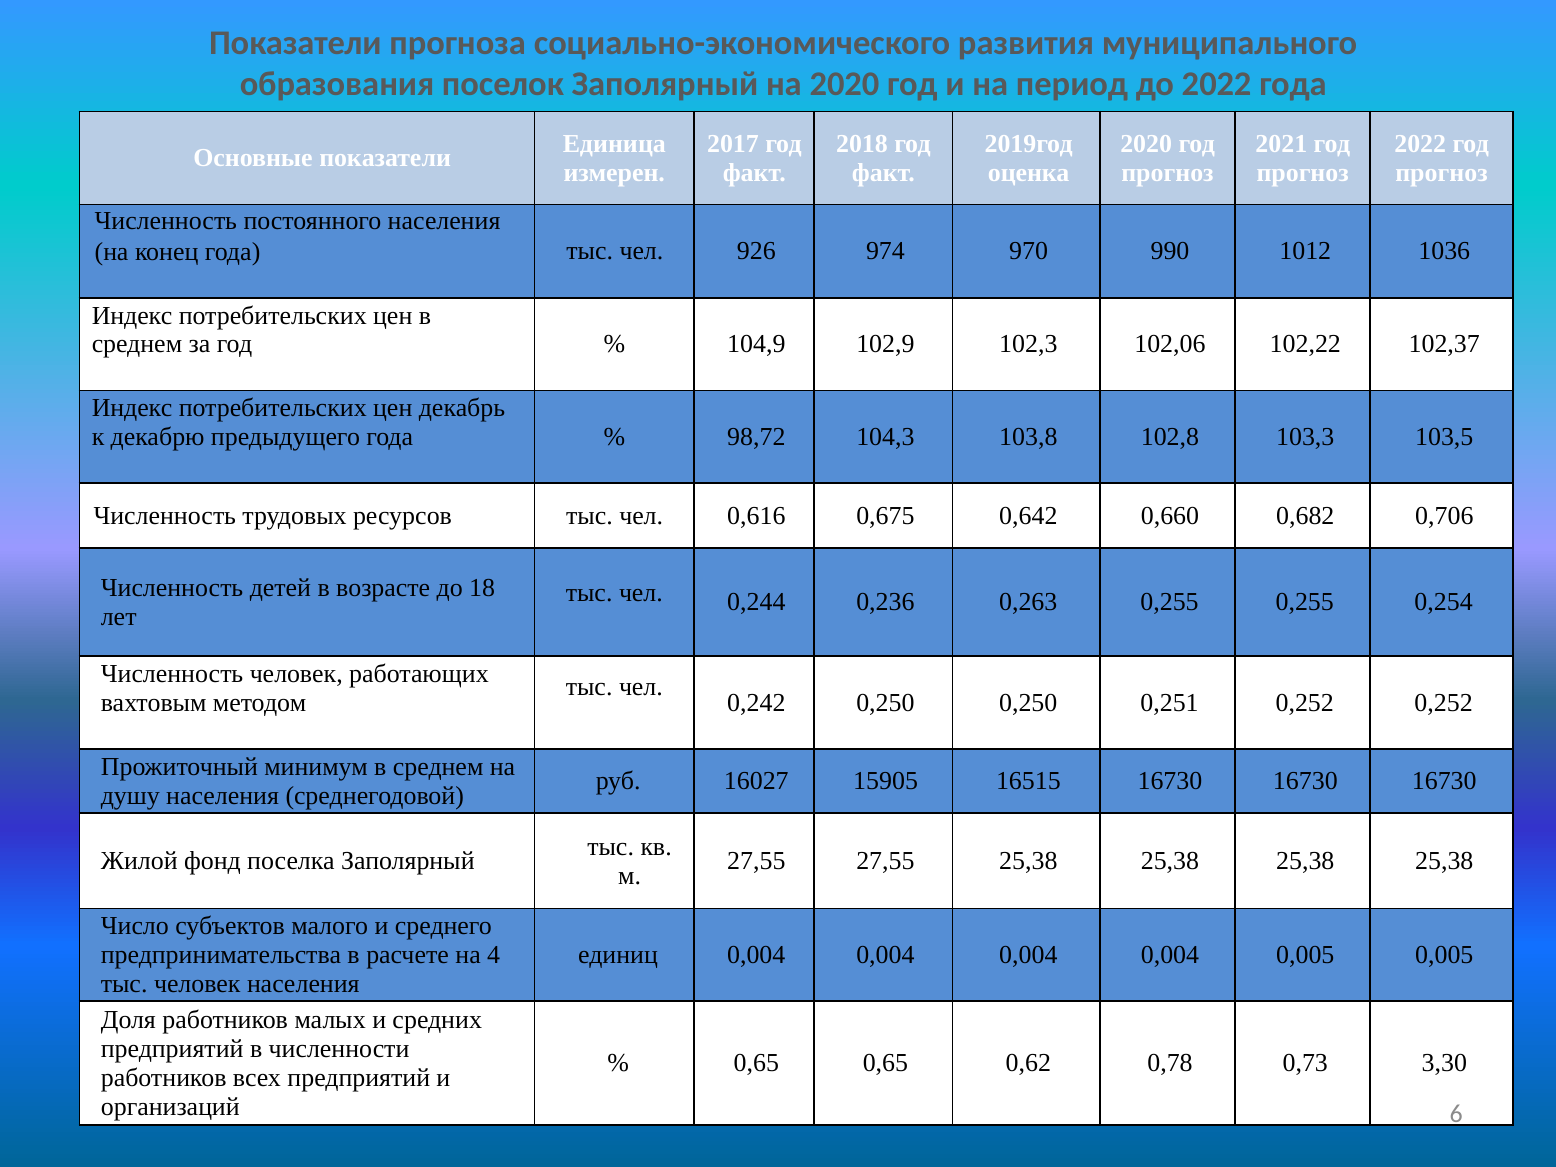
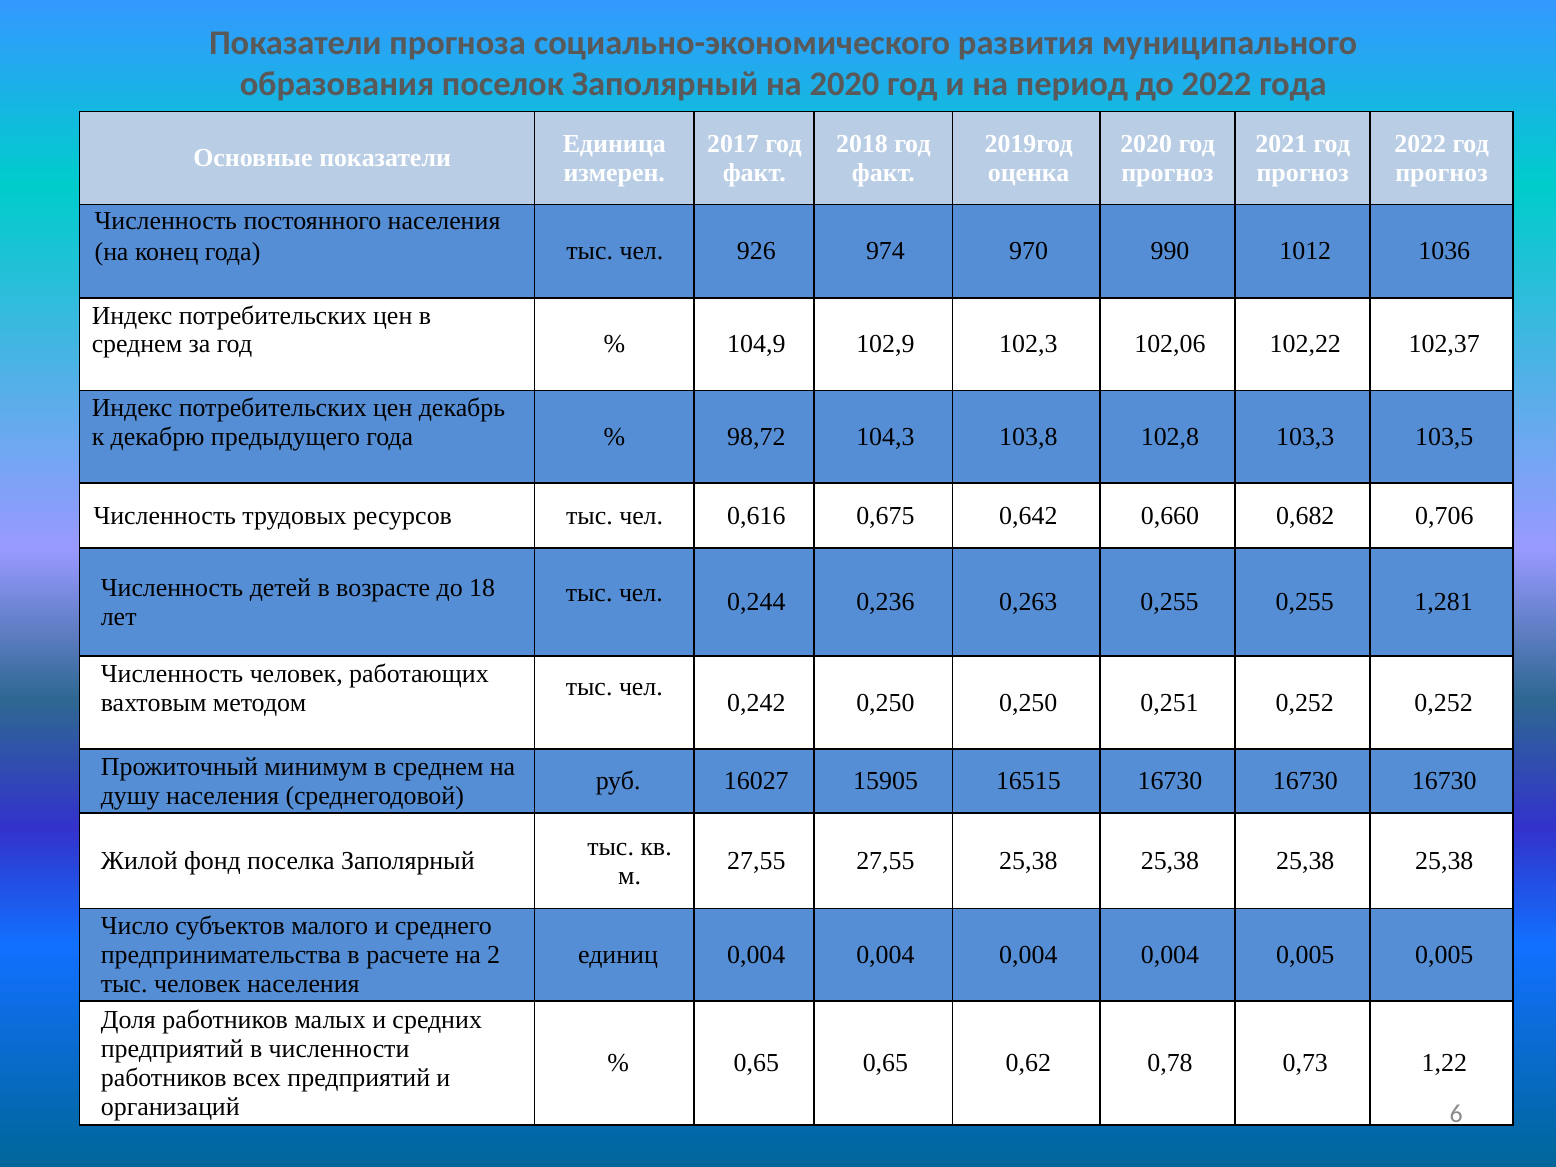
0,254: 0,254 -> 1,281 (1444, 602)
4: 4 -> 2 (494, 955)
3,30: 3,30 -> 1,22 (1444, 1063)
